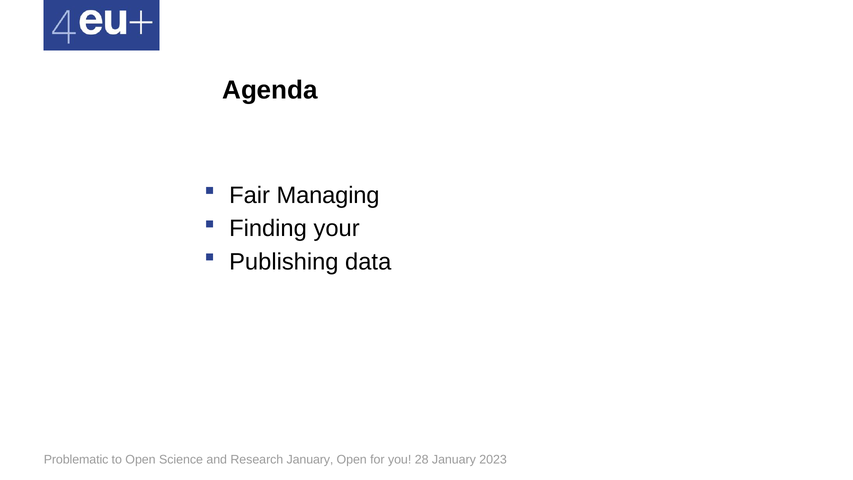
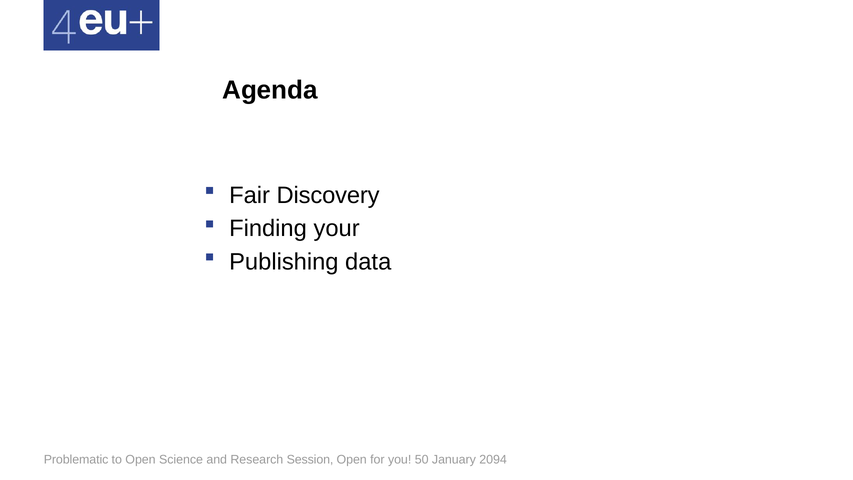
Managing: Managing -> Discovery (328, 195)
Research January: January -> Session (310, 460)
28: 28 -> 50 (422, 460)
2023: 2023 -> 2094 (493, 460)
